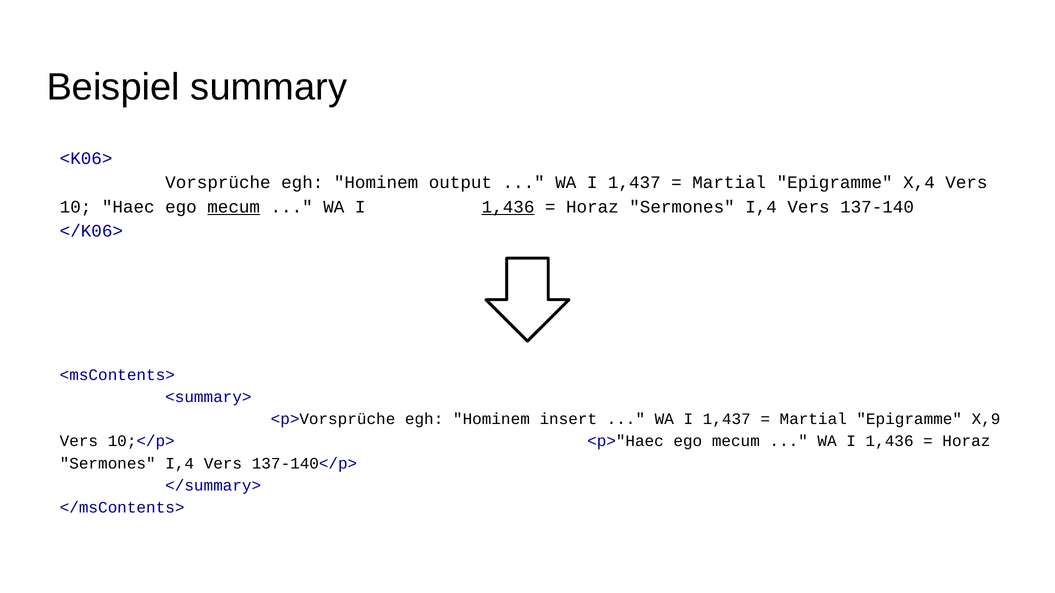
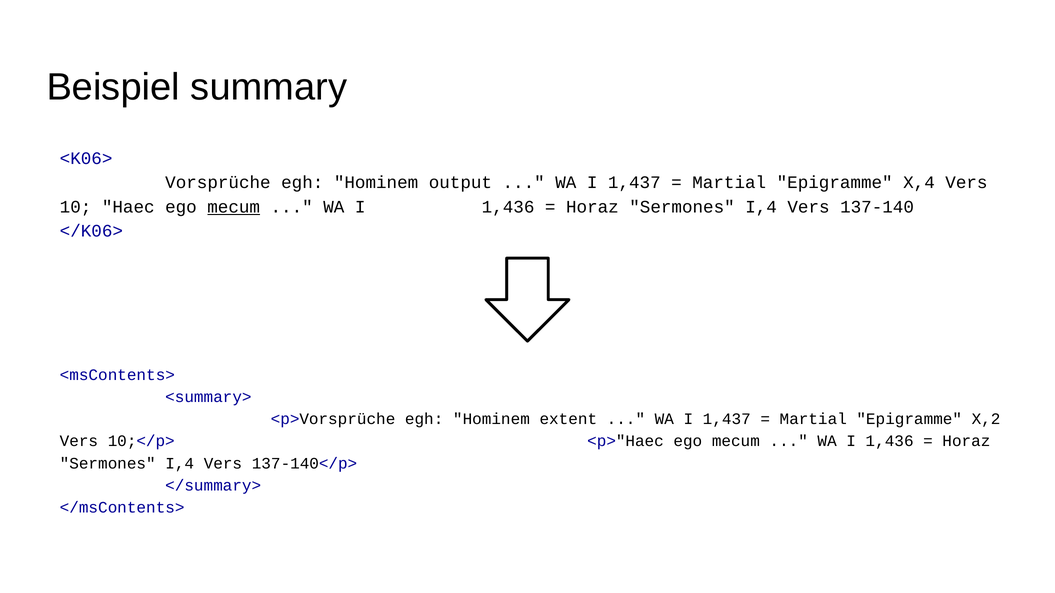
1,436 underline: present -> none (508, 207)
insert: insert -> extent (568, 420)
X,9: X,9 -> X,2 (986, 420)
